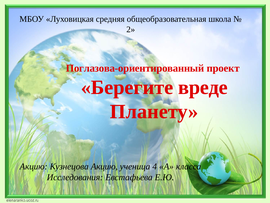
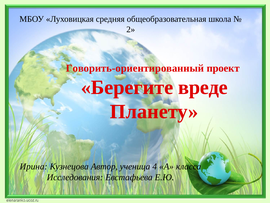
Поглазова-ориентированный: Поглазова-ориентированный -> Говорить-ориентированный (135, 68)
Акцию: Акцию -> Ирина (34, 166)
Кузнецова Акцию: Акцию -> Автор (104, 166)
